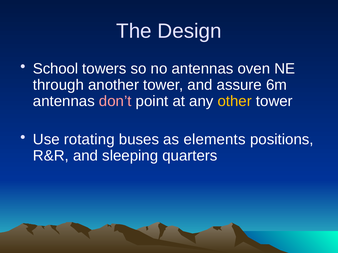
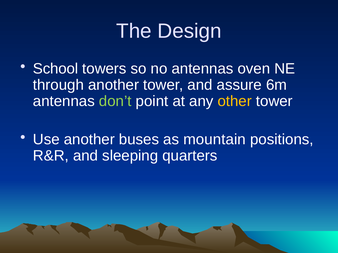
don’t colour: pink -> light green (115, 101)
Use rotating: rotating -> another (89, 140)
elements: elements -> mountain (215, 140)
